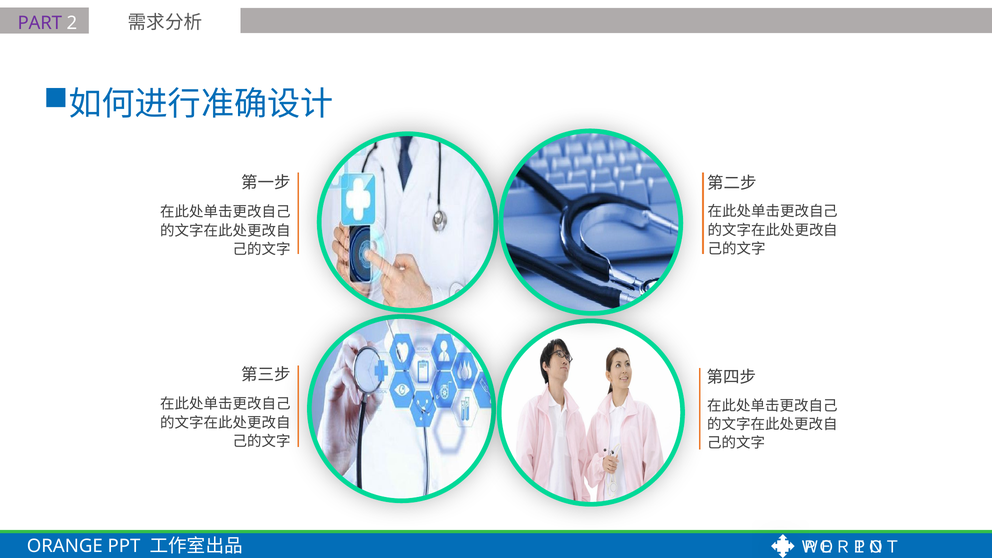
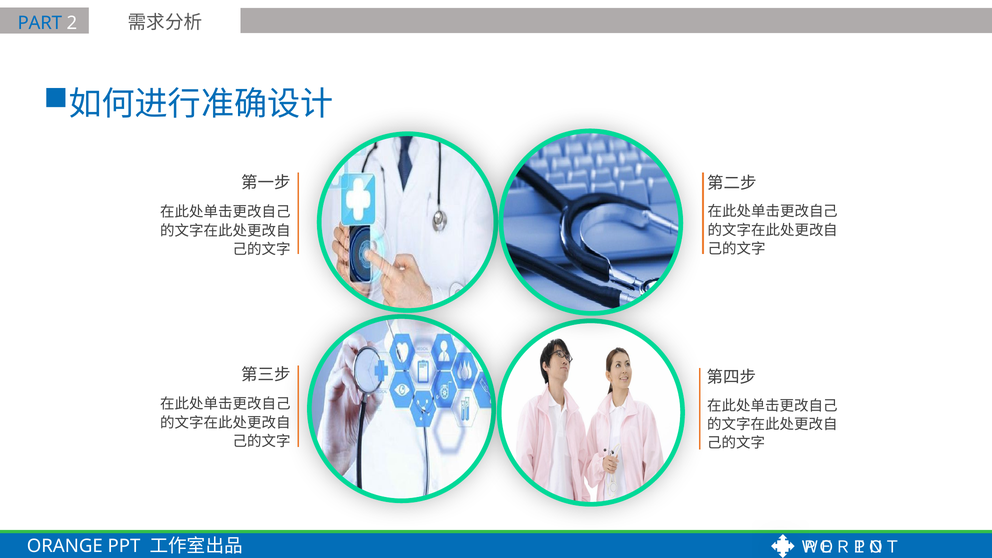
PART colour: purple -> blue (40, 23)
